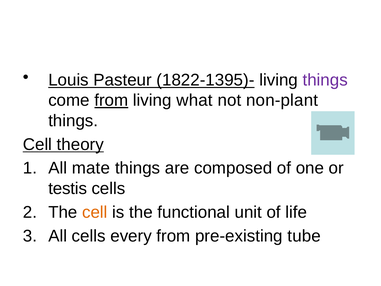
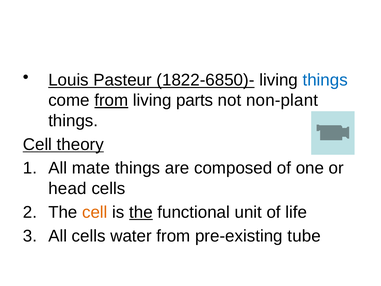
1822-1395)-: 1822-1395)- -> 1822-6850)- (205, 80)
things colour: purple -> blue (325, 80)
what: what -> parts (195, 100)
testis: testis -> head (67, 188)
the underline: none -> present (141, 212)
every: every -> water (131, 236)
